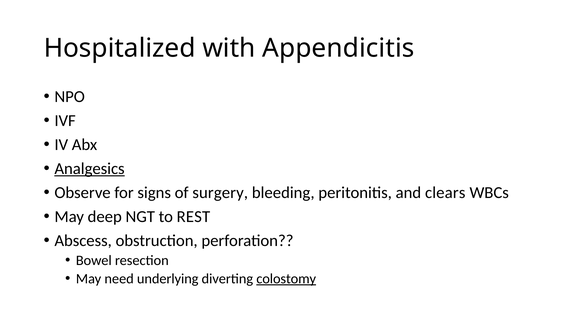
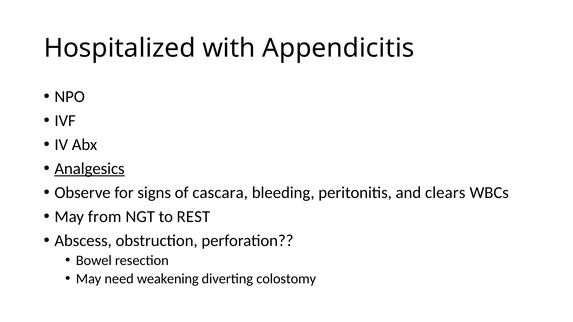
surgery: surgery -> cascara (220, 193)
deep: deep -> from (105, 217)
underlying: underlying -> weakening (168, 279)
colostomy underline: present -> none (286, 279)
